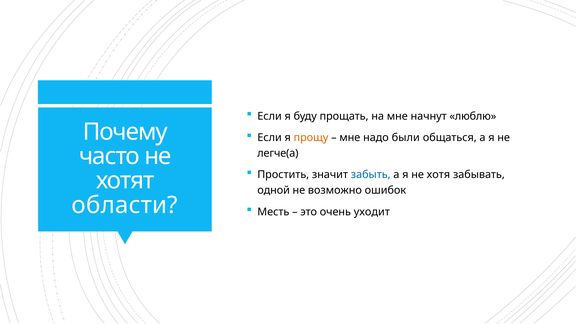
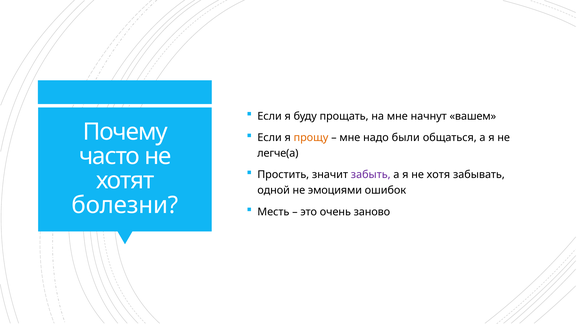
люблю: люблю -> вашем (473, 116)
забыть colour: blue -> purple (371, 175)
возможно: возможно -> эмоциями (335, 191)
области: области -> болезни (125, 206)
уходит: уходит -> заново (372, 212)
